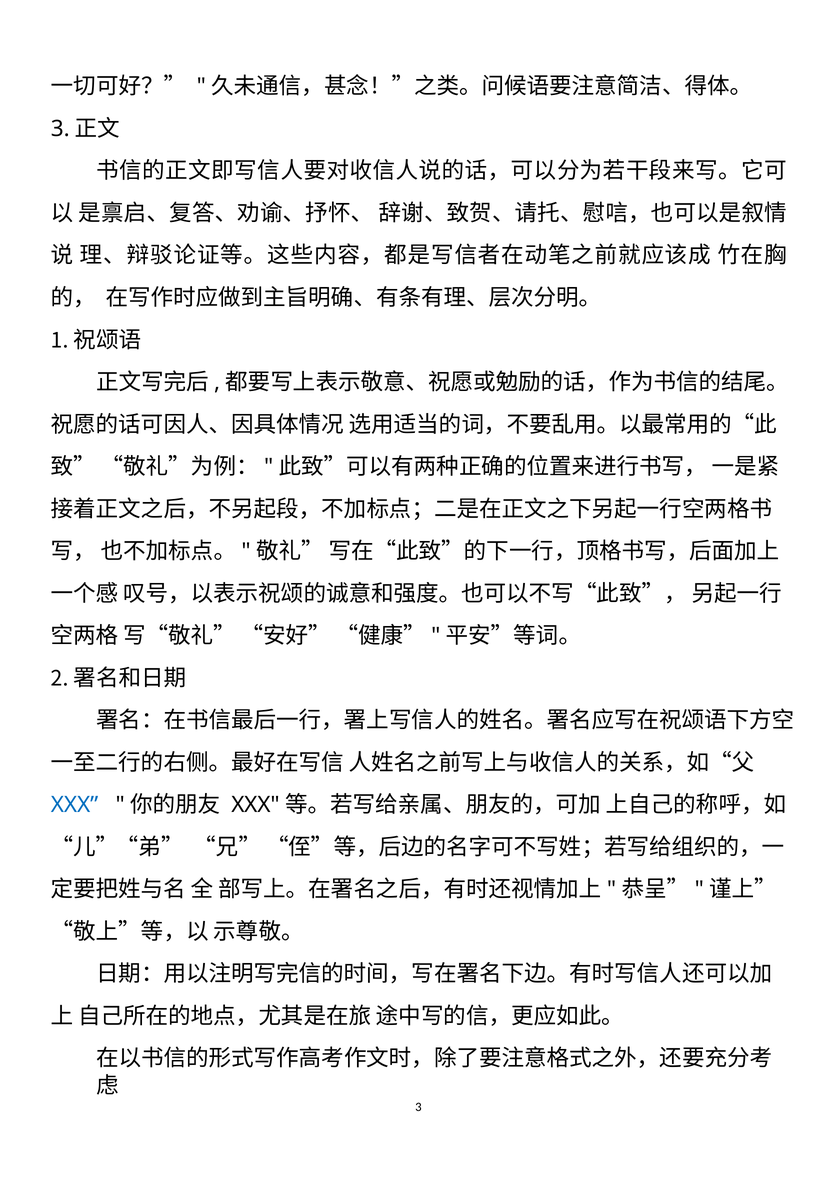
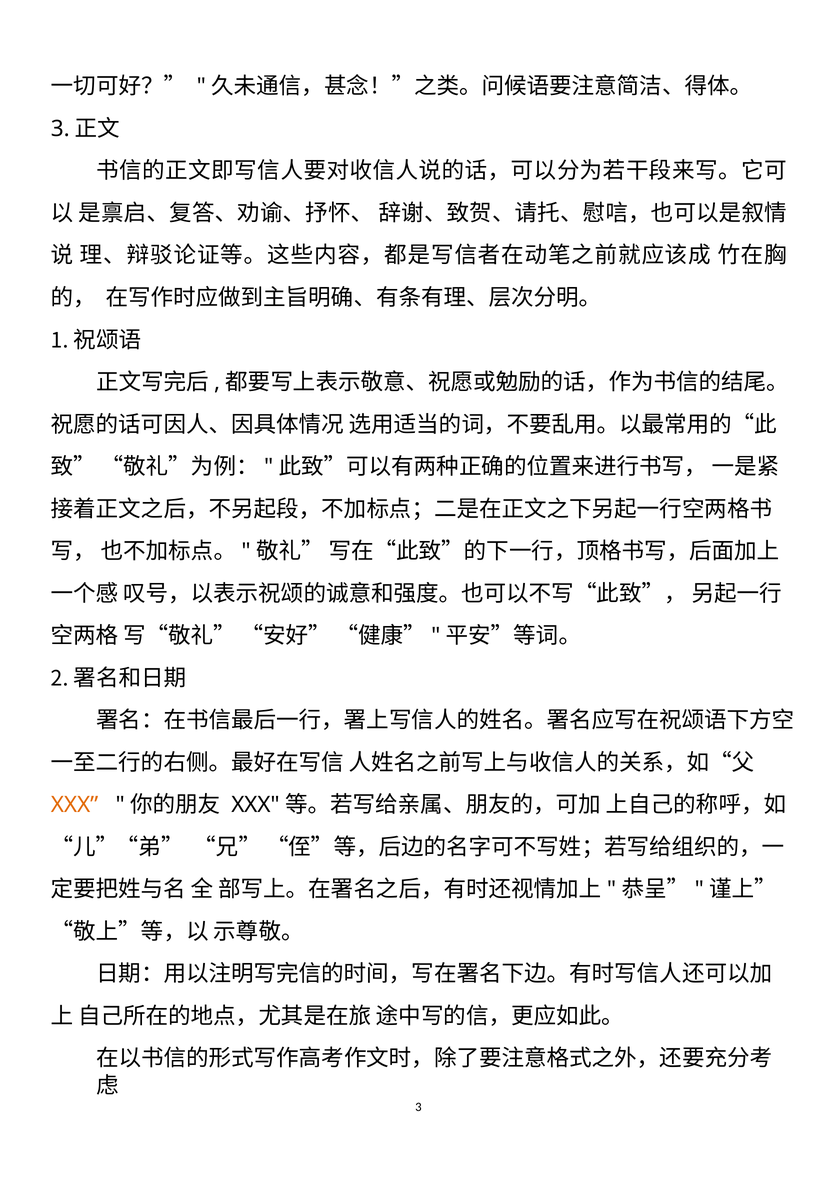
XXX colour: blue -> orange (75, 805)
